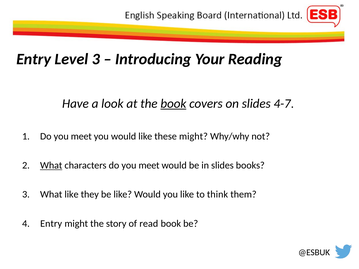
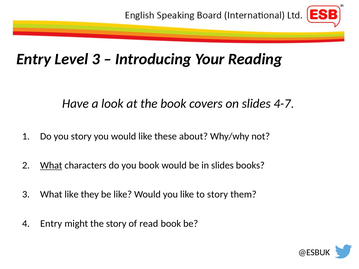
book underline: present -> none (173, 104)
meet: meet -> story (81, 137)
these might: might -> about (193, 137)
characters do you meet: meet -> book (149, 166)
to think: think -> story (218, 195)
